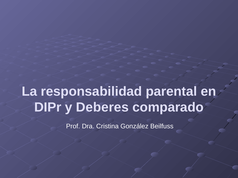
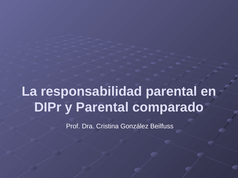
y Deberes: Deberes -> Parental (102, 107)
